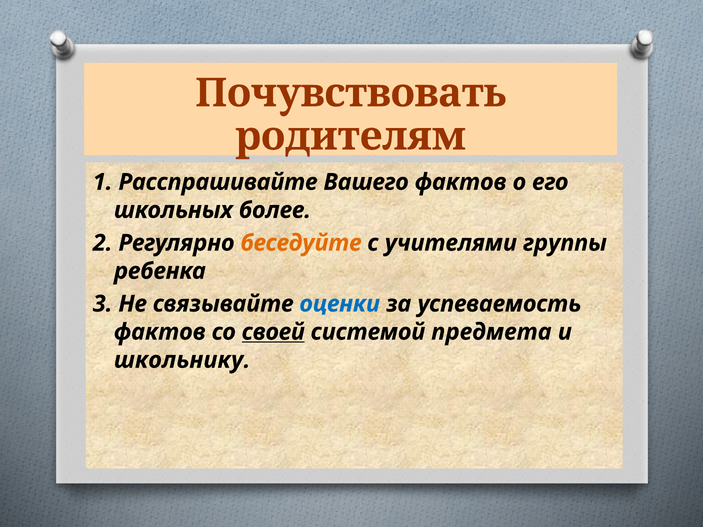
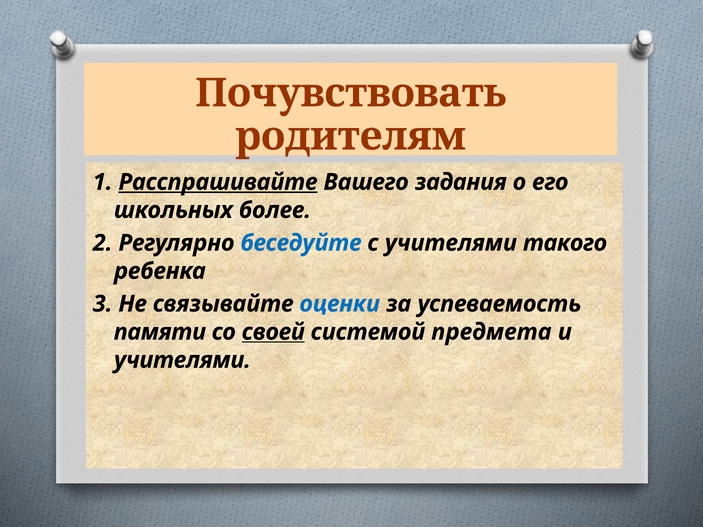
Расспрашивайте underline: none -> present (218, 182)
Вашего фактов: фактов -> задания (461, 182)
беседуйте colour: orange -> blue (301, 243)
группы: группы -> такого (565, 243)
фактов: фактов -> памяти (160, 332)
школьнику: школьнику -> учителями (182, 360)
